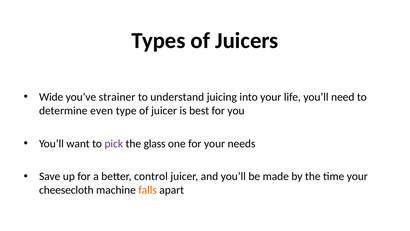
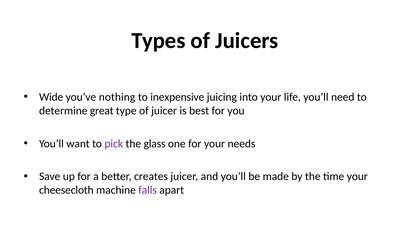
strainer: strainer -> nothing (117, 97)
understand: understand -> inexpensive (177, 97)
even: even -> great (102, 111)
control: control -> creates (151, 176)
falls colour: orange -> purple (148, 190)
